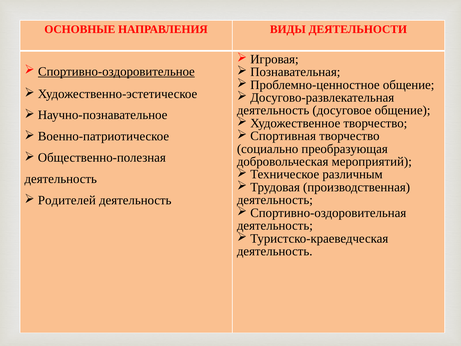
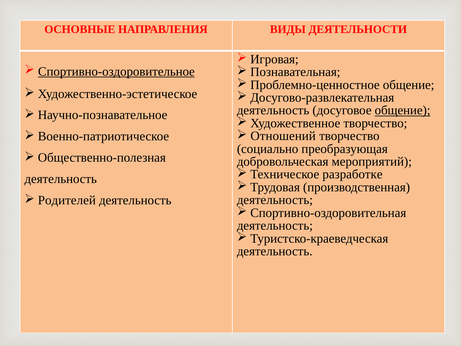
общение underline: none -> present (403, 110)
Спортивная: Спортивная -> Отношений (283, 136)
различным: различным -> разработке (353, 174)
